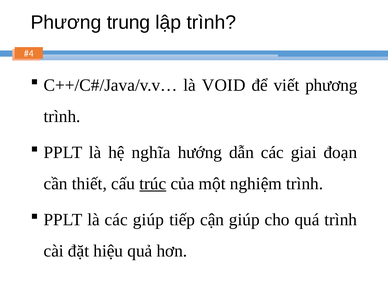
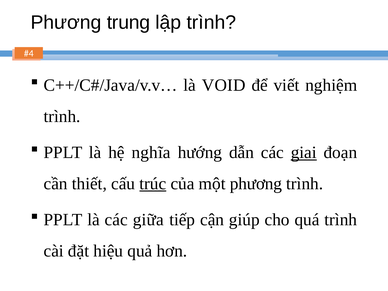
viết phương: phương -> nghiệm (331, 85)
giai underline: none -> present (304, 153)
một nghiệm: nghiệm -> phương (256, 184)
các giúp: giúp -> giữa (148, 220)
